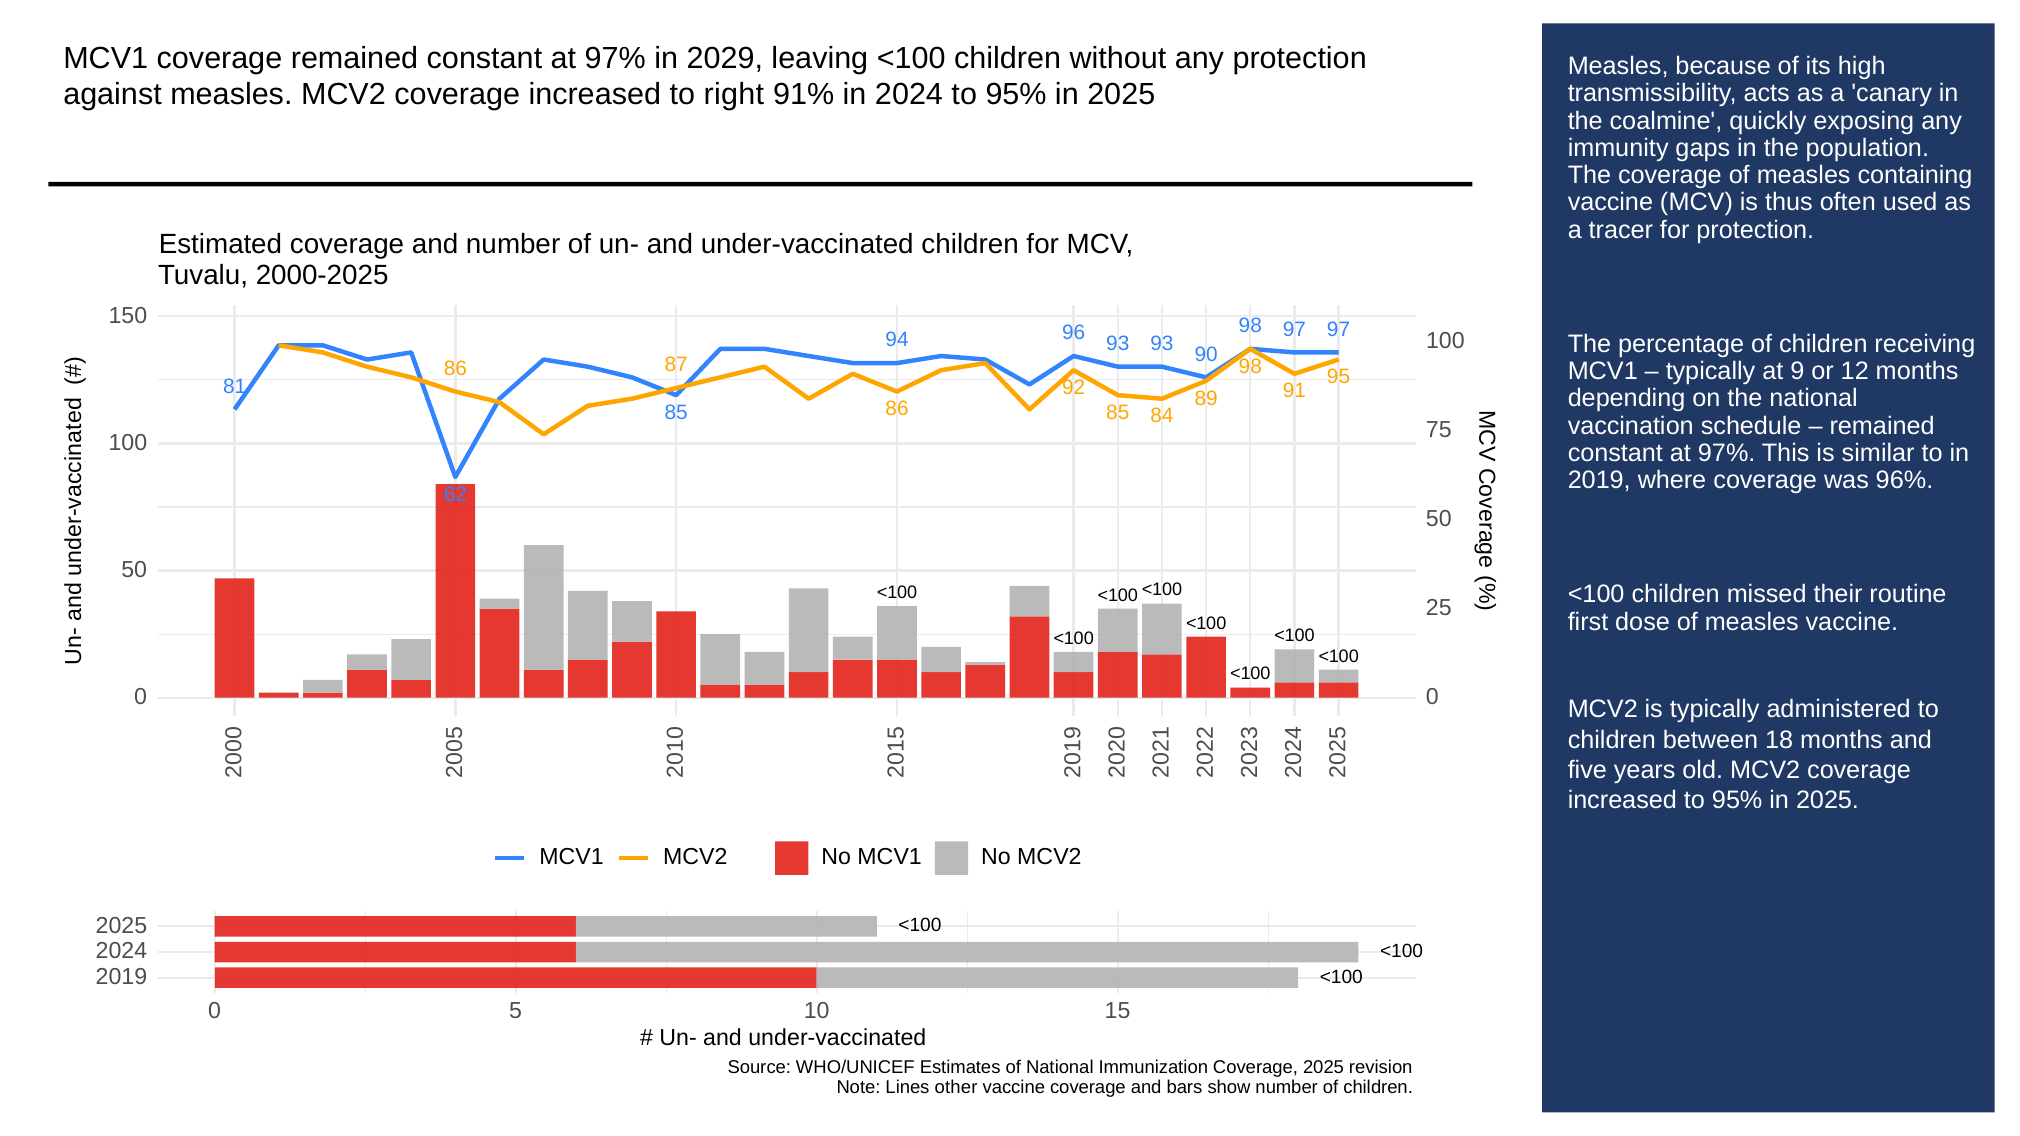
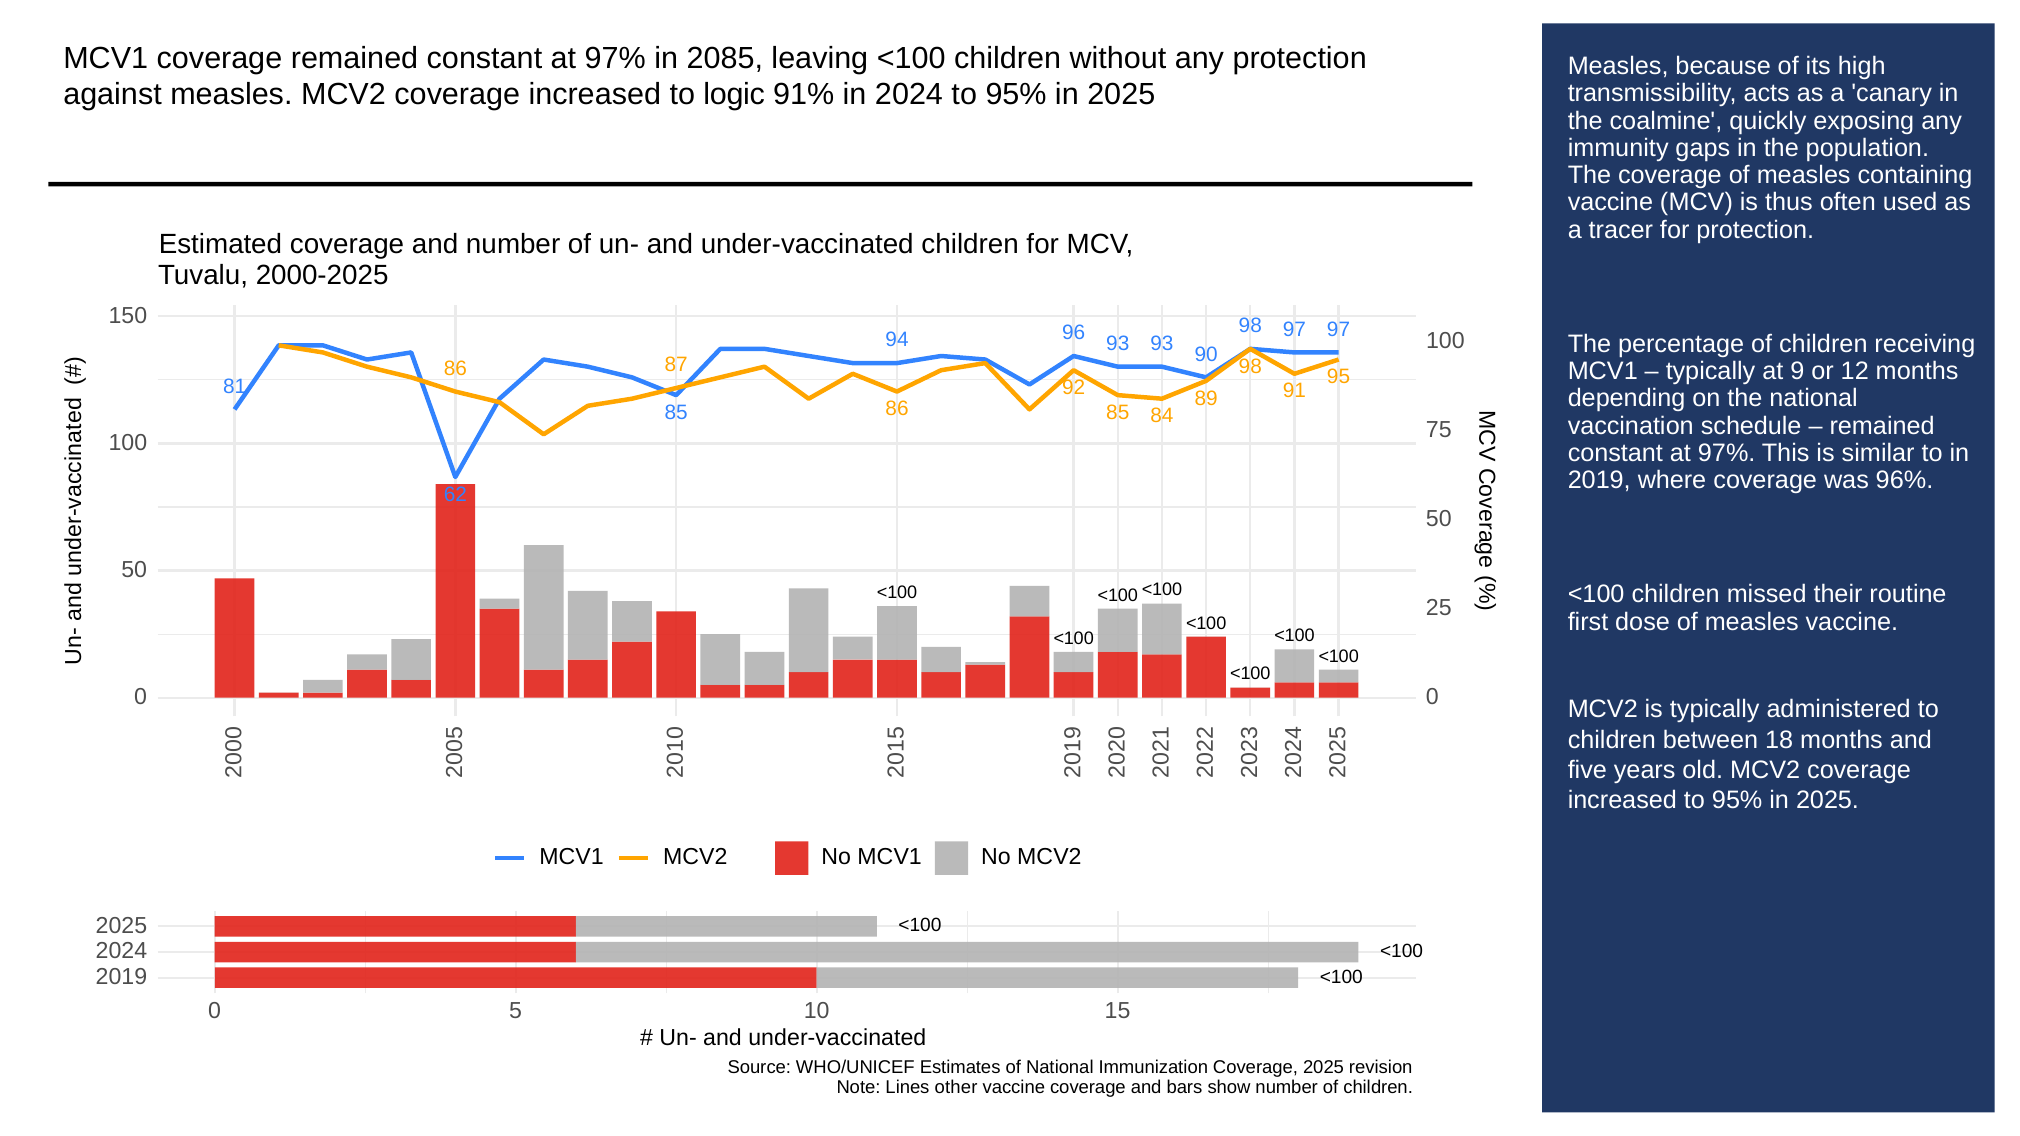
2029: 2029 -> 2085 (725, 58)
right: right -> logic (734, 95)
